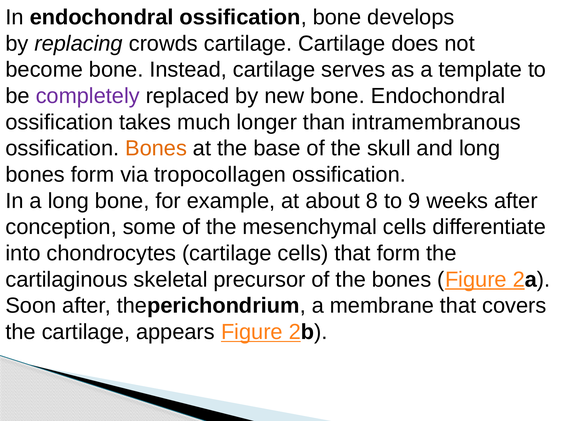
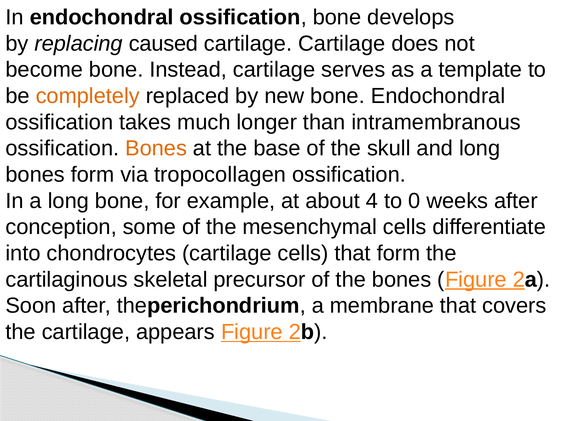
crowds: crowds -> caused (163, 44)
completely colour: purple -> orange (88, 96)
8: 8 -> 4 (372, 201)
9: 9 -> 0 (414, 201)
